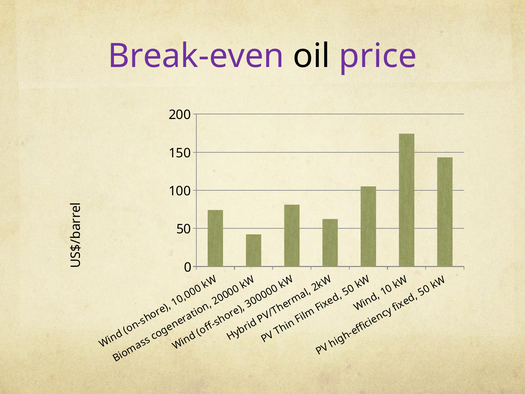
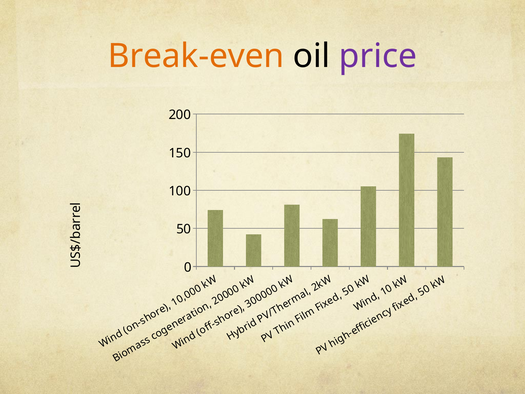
Break-even colour: purple -> orange (196, 56)
